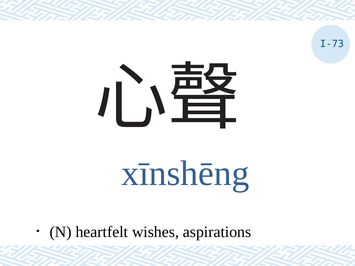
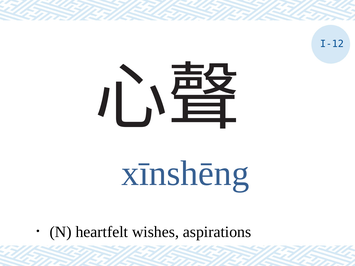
I-73: I-73 -> I-12 (332, 44)
